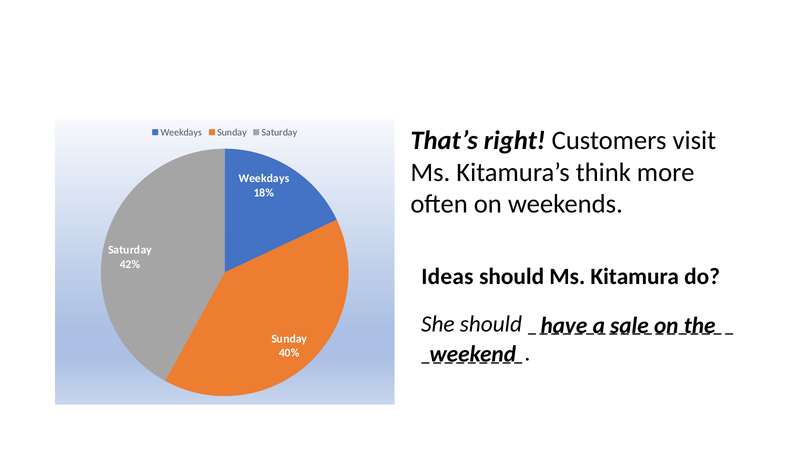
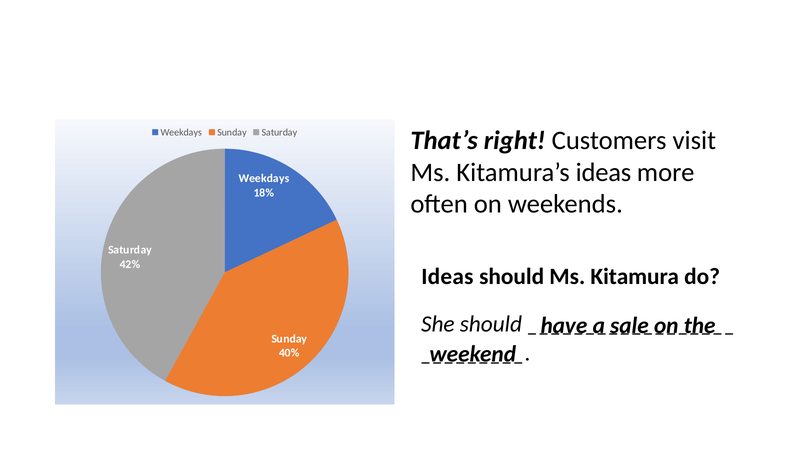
Kitamura’s think: think -> ideas (603, 172)
